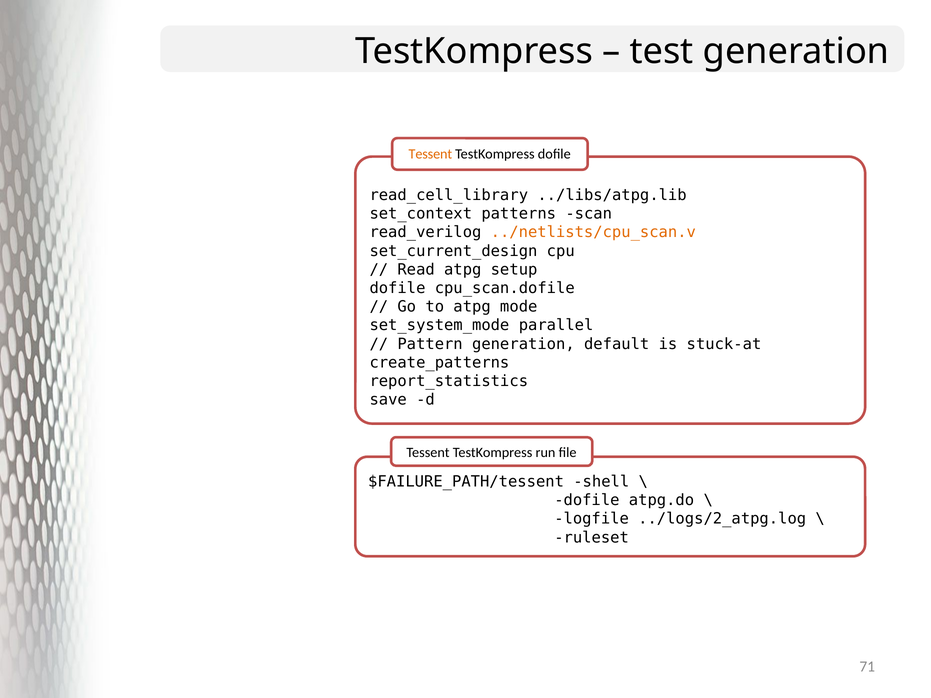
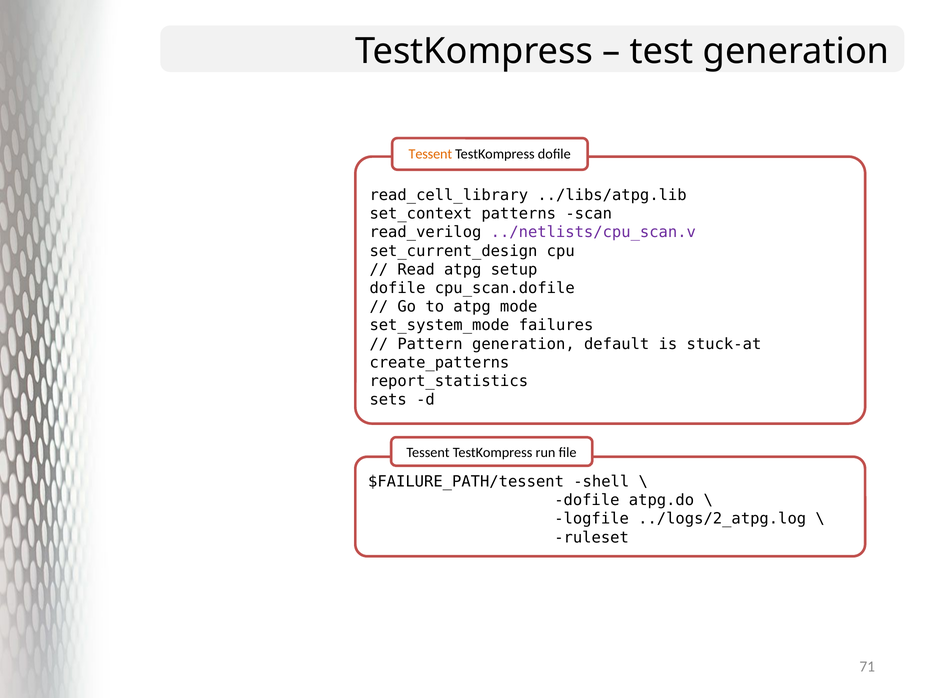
../netlists/cpu_scan.v colour: orange -> purple (593, 232)
parallel: parallel -> failures (556, 325)
save: save -> sets (388, 400)
